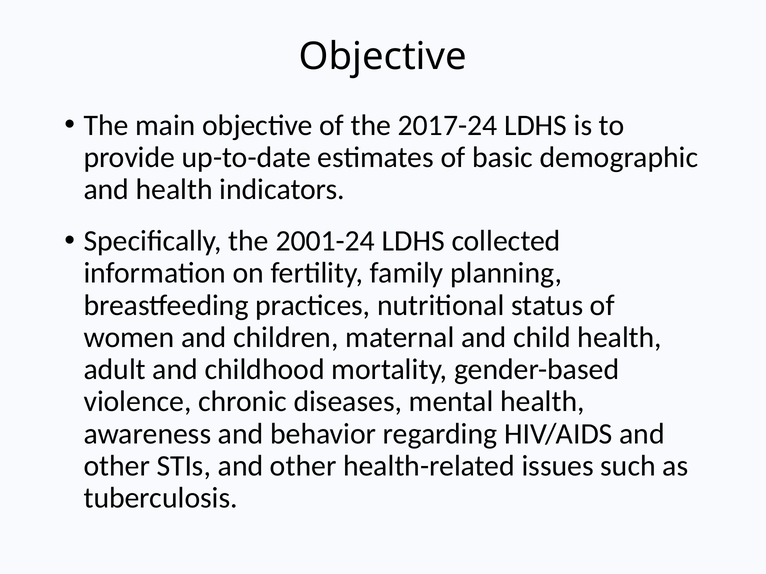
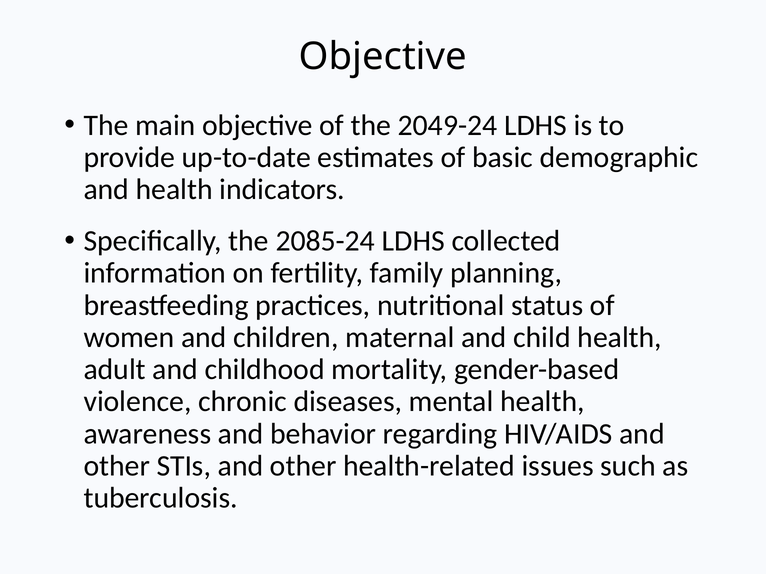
2017-24: 2017-24 -> 2049-24 (448, 125)
2001-24: 2001-24 -> 2085-24 (325, 241)
